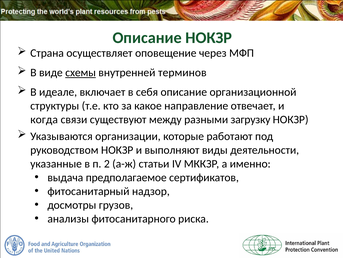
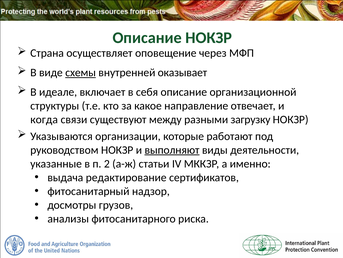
терминов: терминов -> оказывает (182, 72)
выполняют underline: none -> present (172, 150)
предполагаемое: предполагаемое -> редактирование (126, 177)
